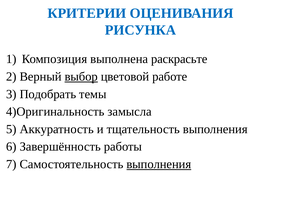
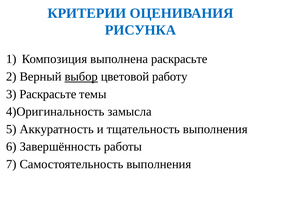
работе: работе -> работу (170, 76)
3 Подобрать: Подобрать -> Раскрасьте (48, 94)
выполнения underline: present -> none (159, 164)
